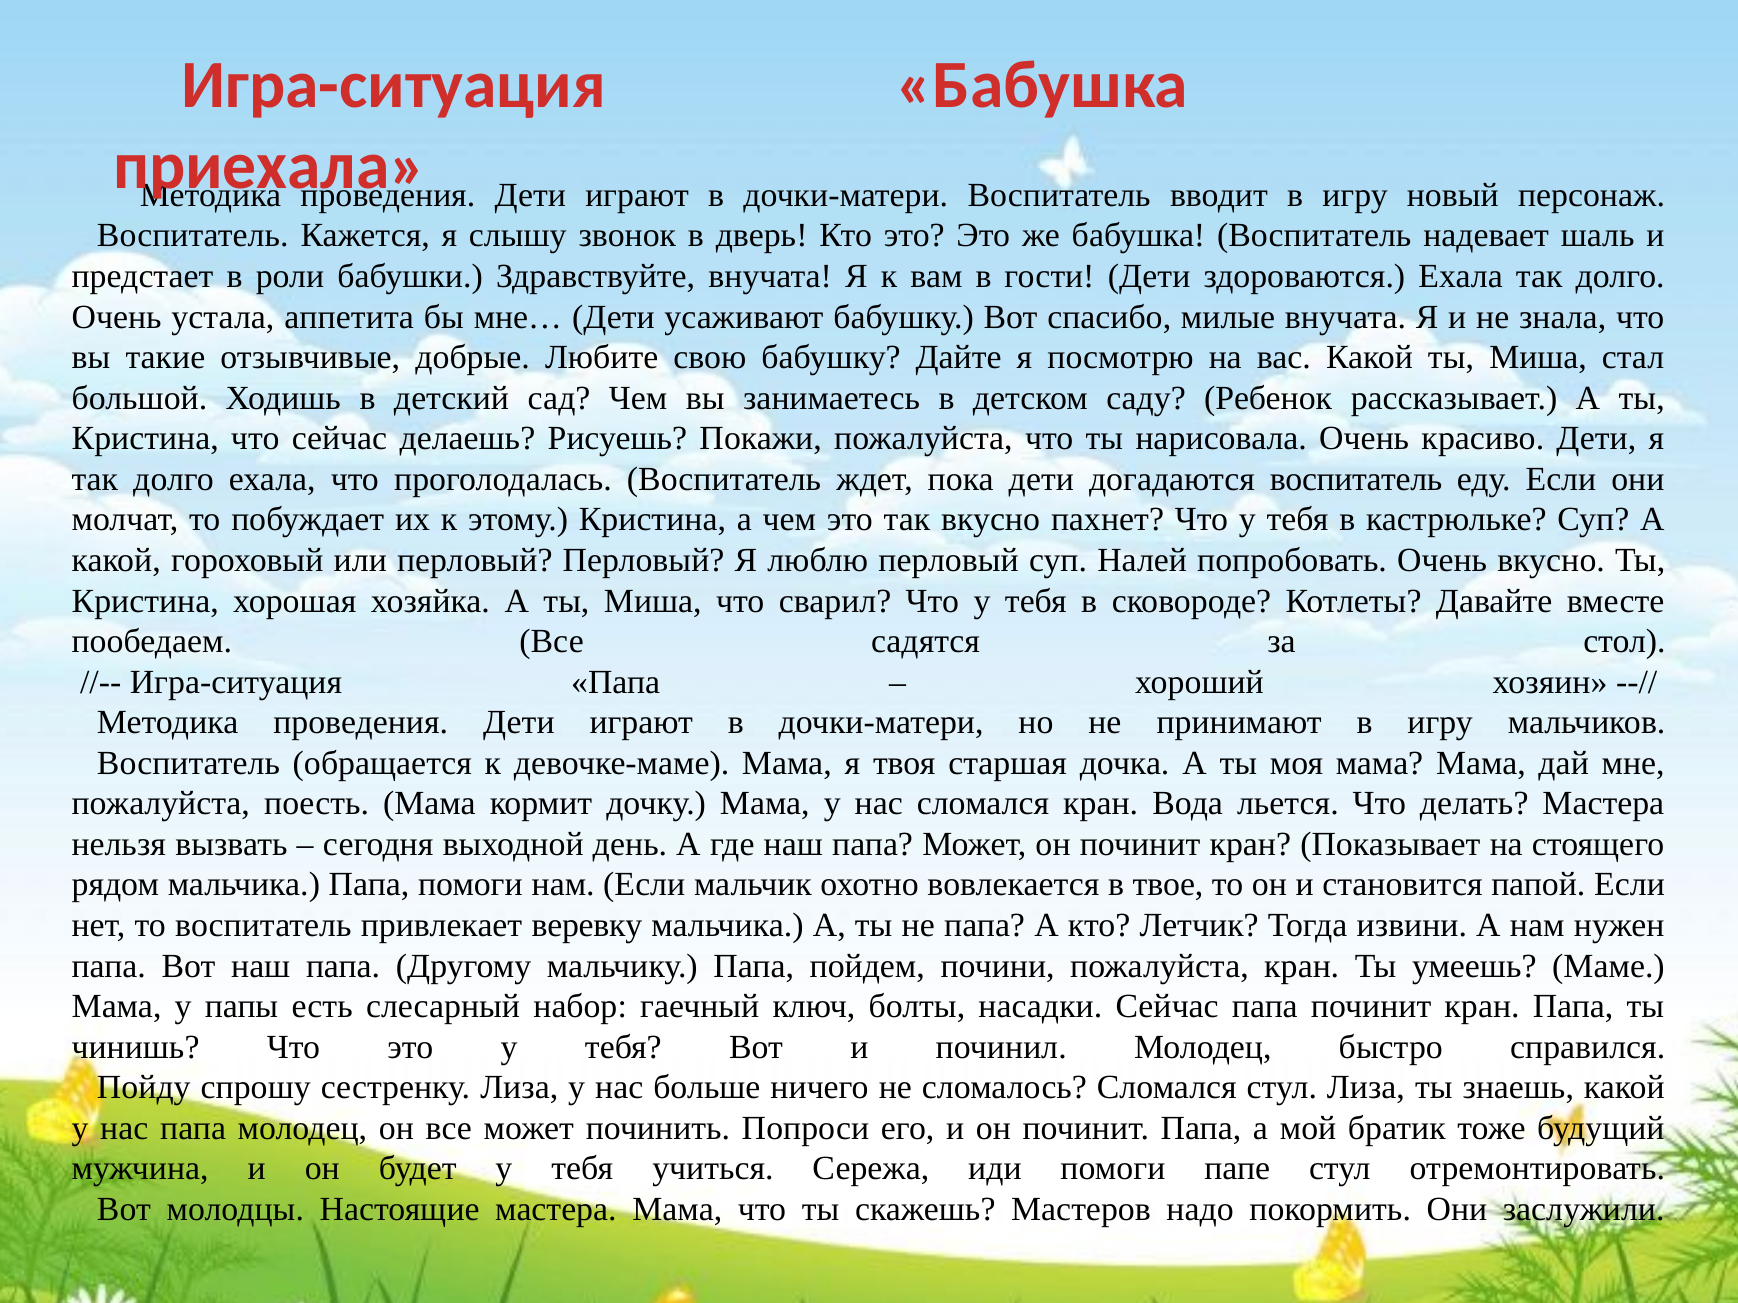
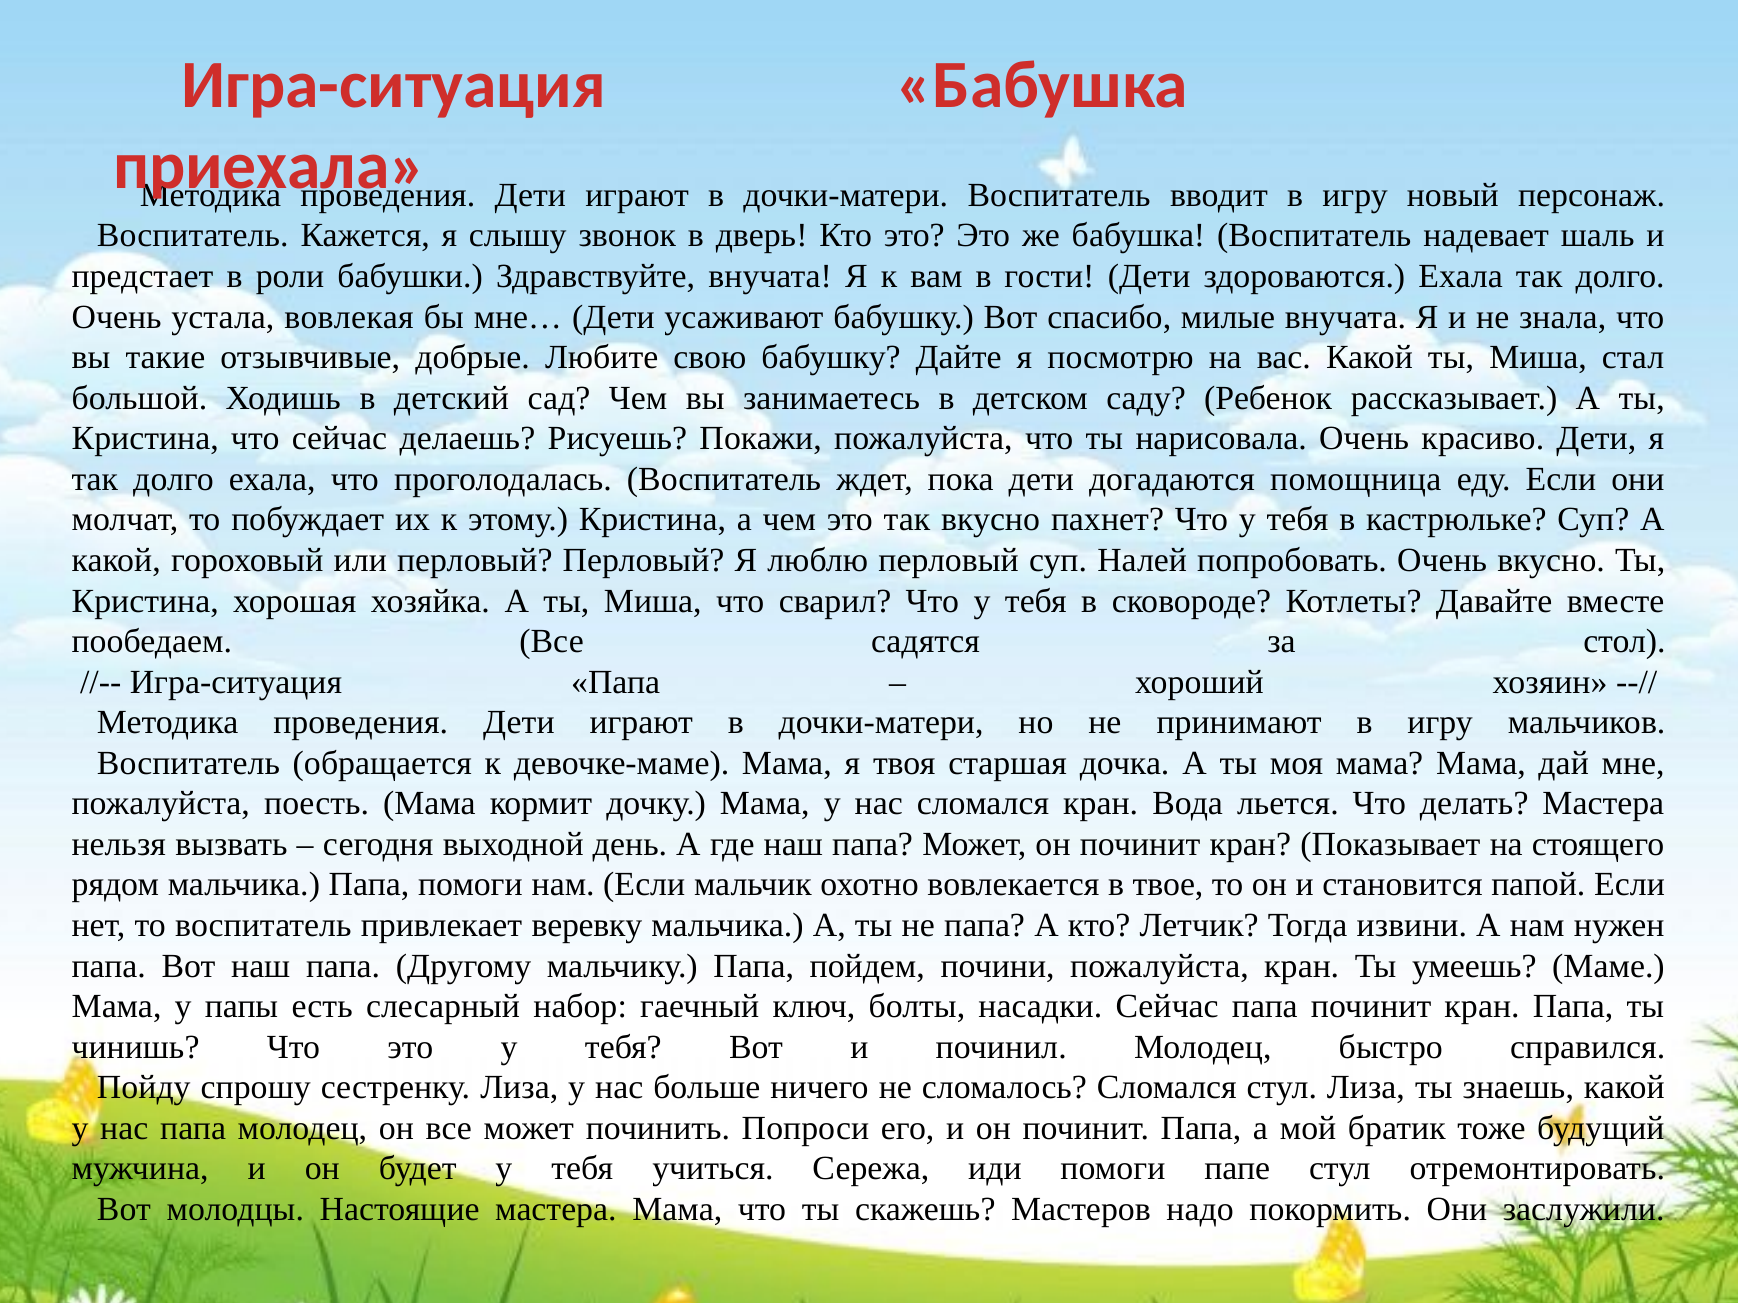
аппетита: аппетита -> вовлекая (349, 317)
догадаются воспитатель: воспитатель -> помощница (1356, 479)
